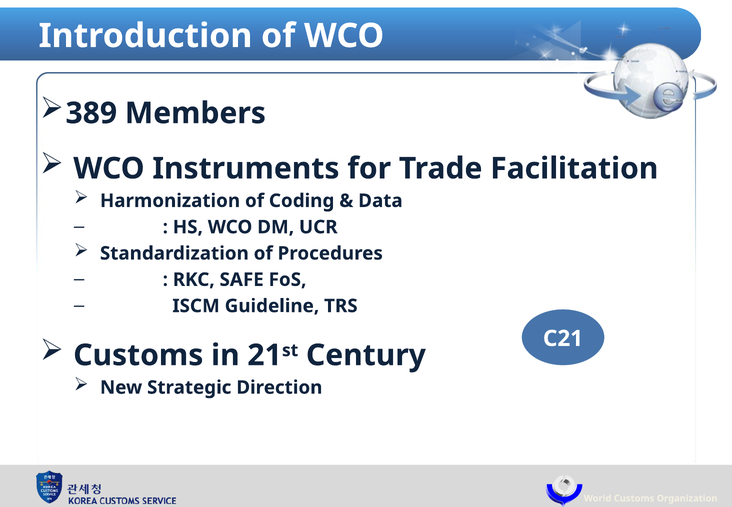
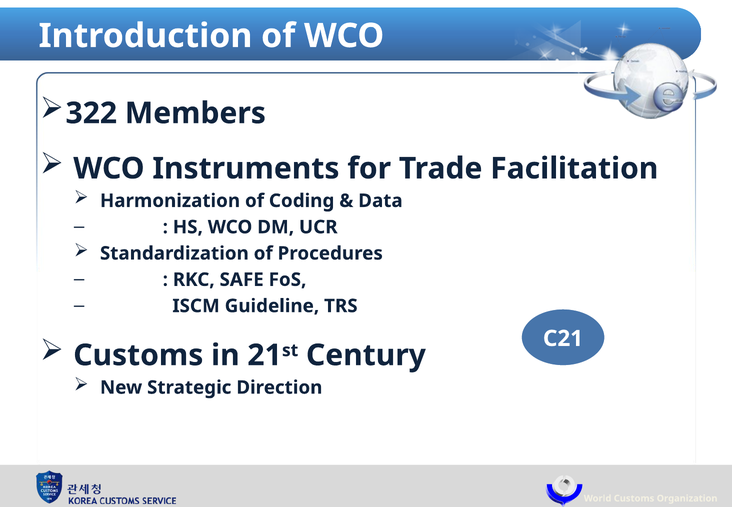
389: 389 -> 322 (91, 113)
